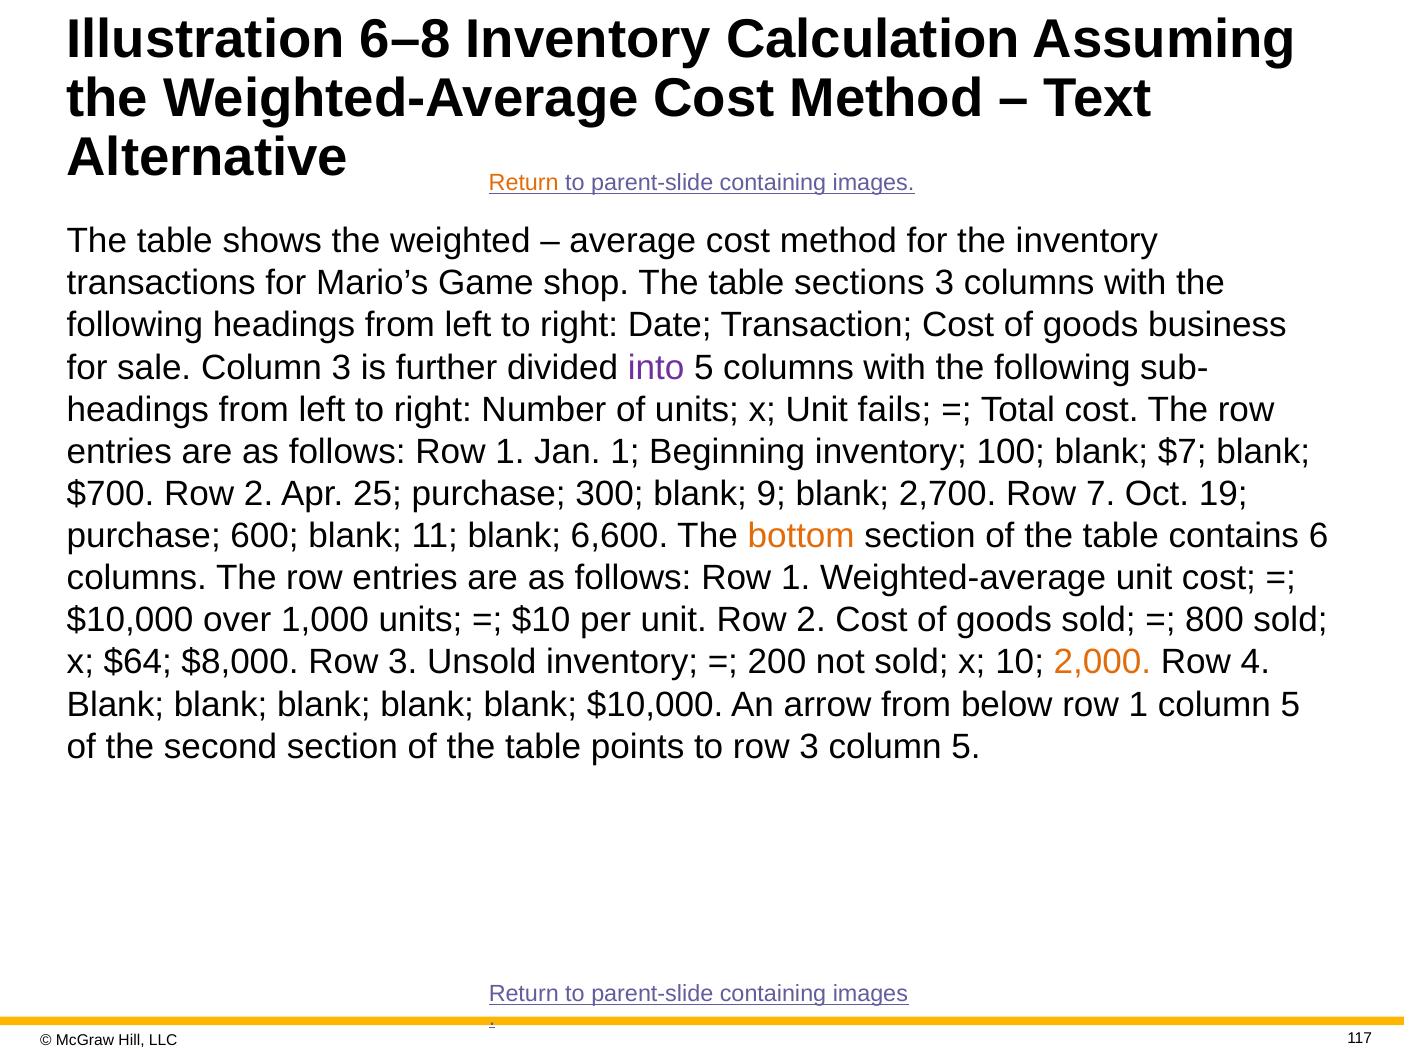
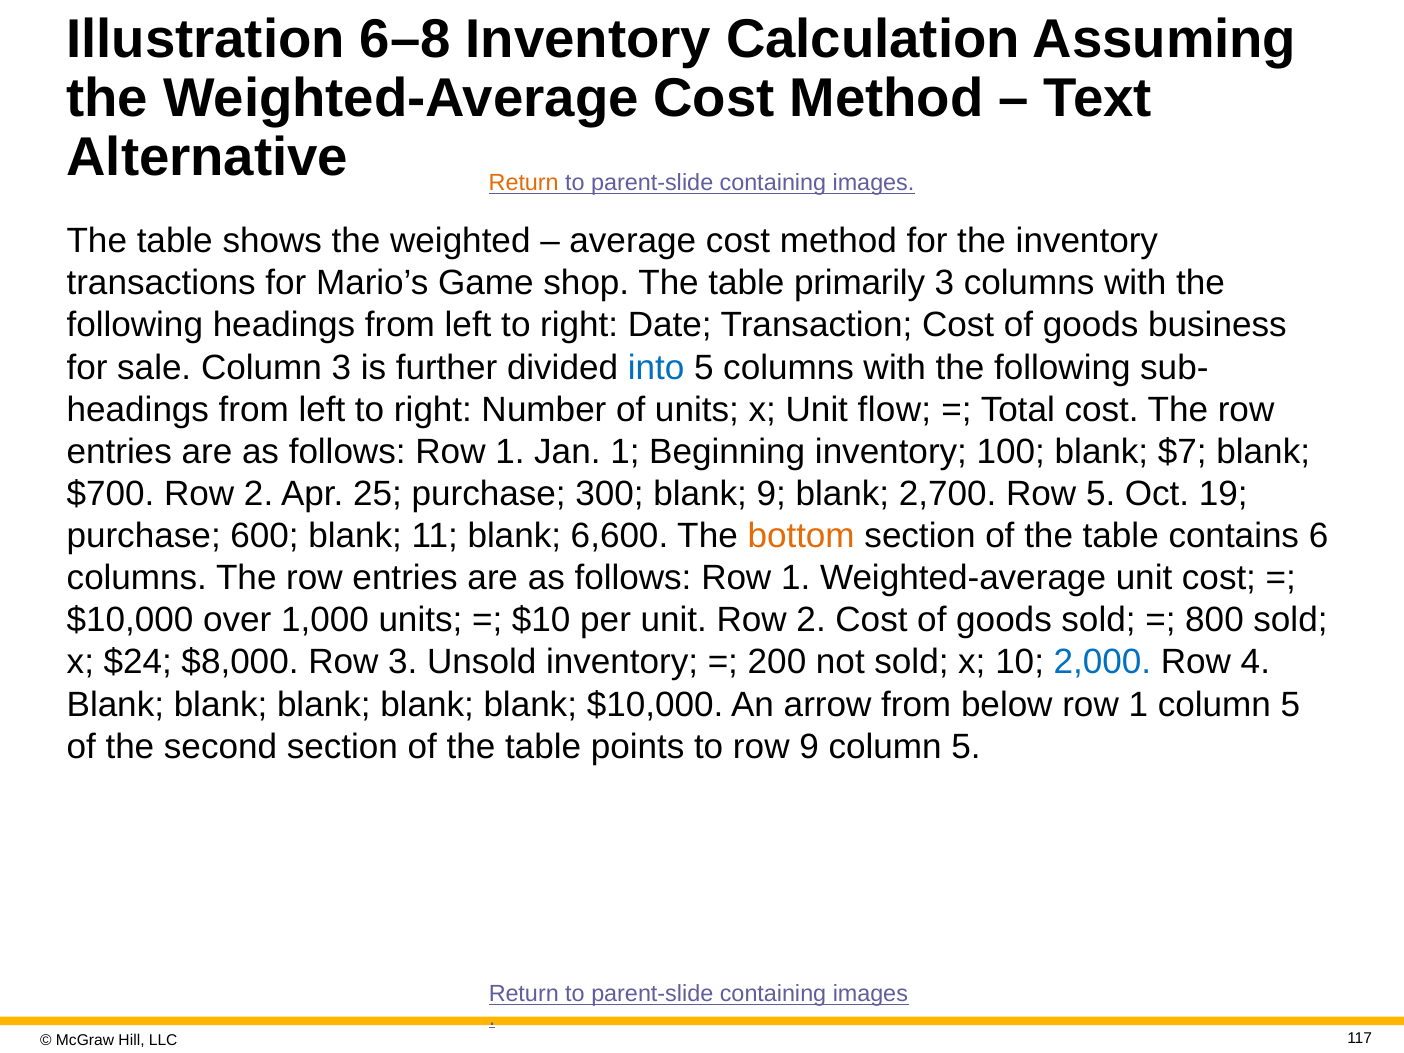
sections: sections -> primarily (860, 283)
into colour: purple -> blue (656, 367)
fails: fails -> flow (894, 410)
Row 7: 7 -> 5 (1101, 494)
$64: $64 -> $24 (138, 662)
2,000 colour: orange -> blue (1102, 662)
to row 3: 3 -> 9 (809, 747)
